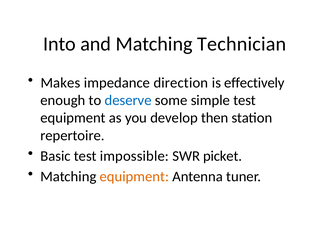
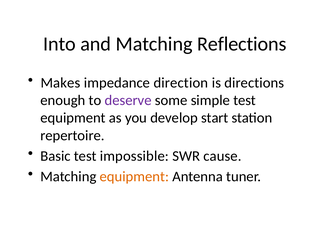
Technician: Technician -> Reflections (242, 44)
effectively: effectively -> directions (254, 83)
deserve colour: blue -> purple (128, 101)
then: then -> start (215, 118)
picket: picket -> cause (222, 156)
